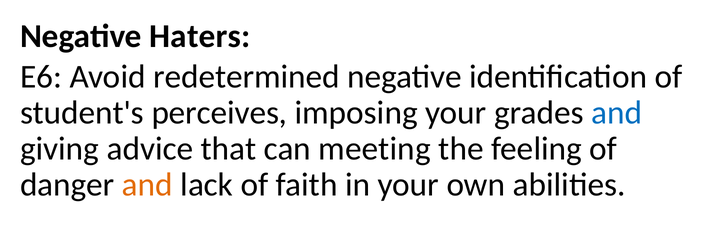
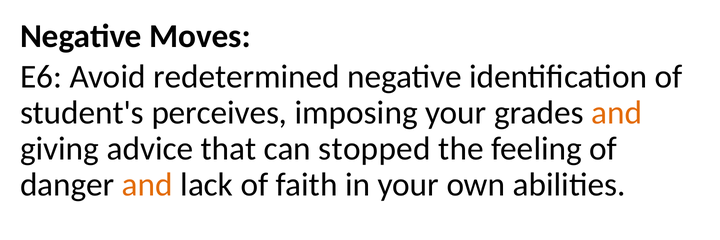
Haters: Haters -> Moves (200, 36)
and colour: blue -> orange (617, 113)
meeting: meeting -> stopped (375, 149)
